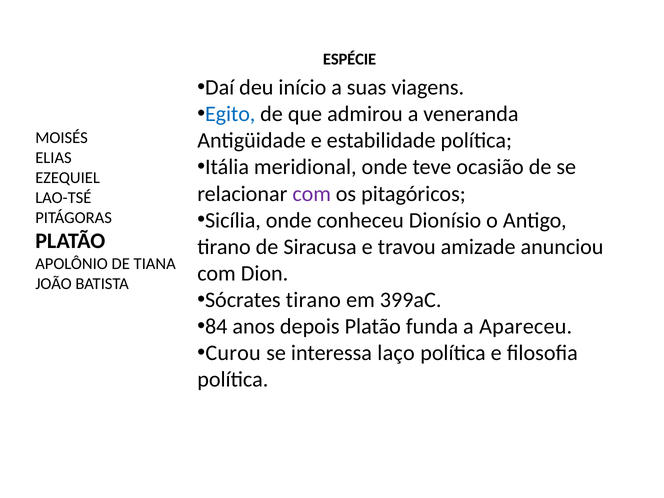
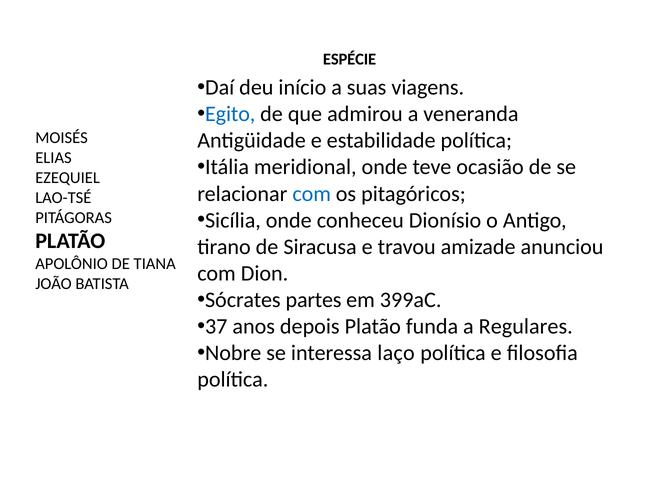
com colour: purple -> blue (312, 194)
Sócrates tirano: tirano -> partes (314, 300)
84: 84 -> 37 (216, 327)
Apareceu: Apareceu -> Regulares (526, 327)
Curou: Curou -> Nobre (233, 353)
